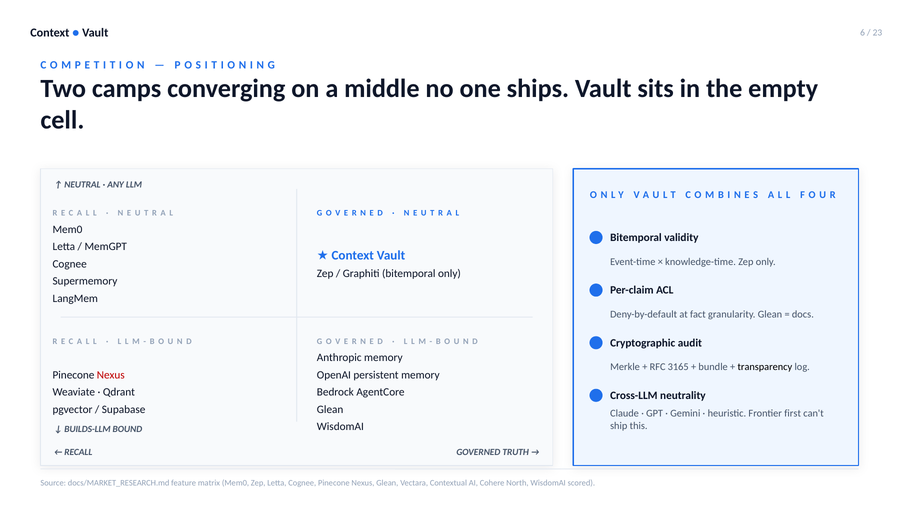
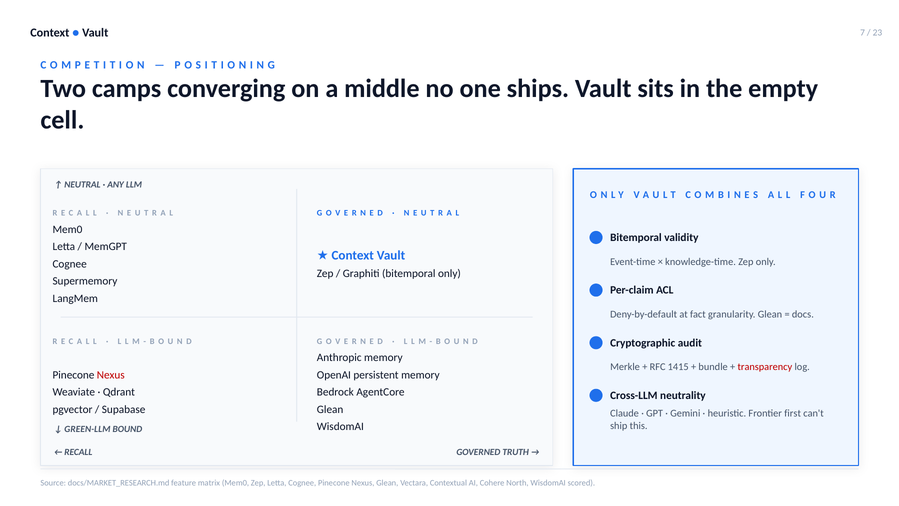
6: 6 -> 7 (863, 33)
3165: 3165 -> 1415 (678, 367)
transparency colour: black -> red (765, 367)
BUILDS-LLM: BUILDS-LLM -> GREEN-LLM (87, 429)
